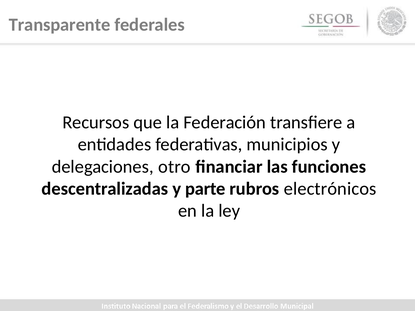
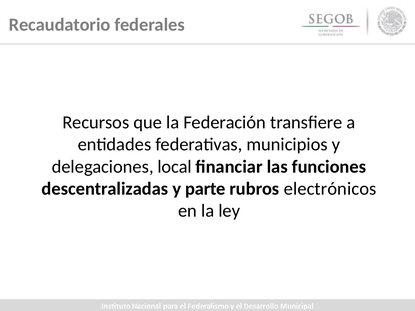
Transparente: Transparente -> Recaudatorio (60, 25)
otro: otro -> local (175, 167)
